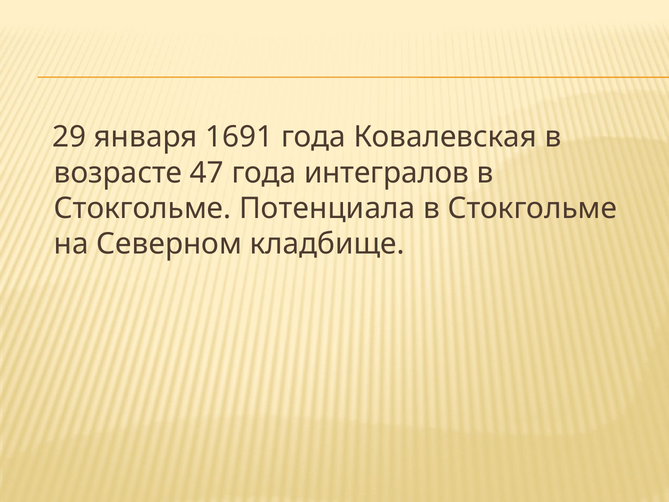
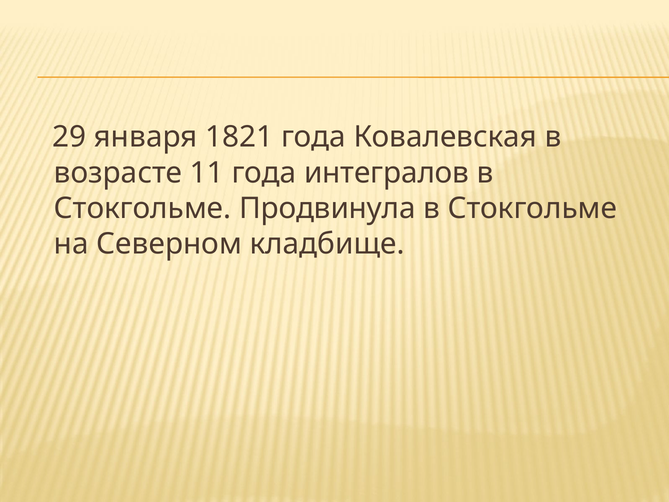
1691: 1691 -> 1821 (239, 137)
47: 47 -> 11 (207, 173)
Потенциала: Потенциала -> Продвинула (327, 208)
